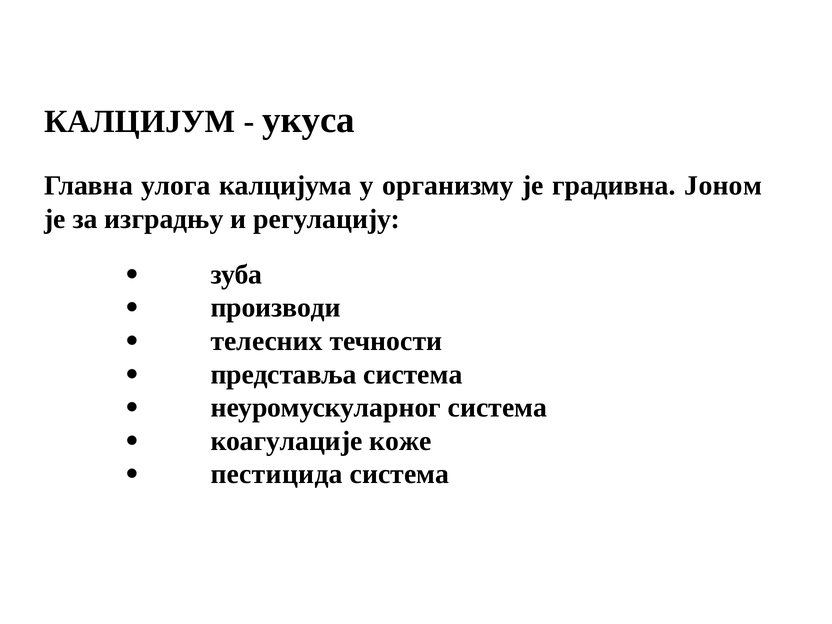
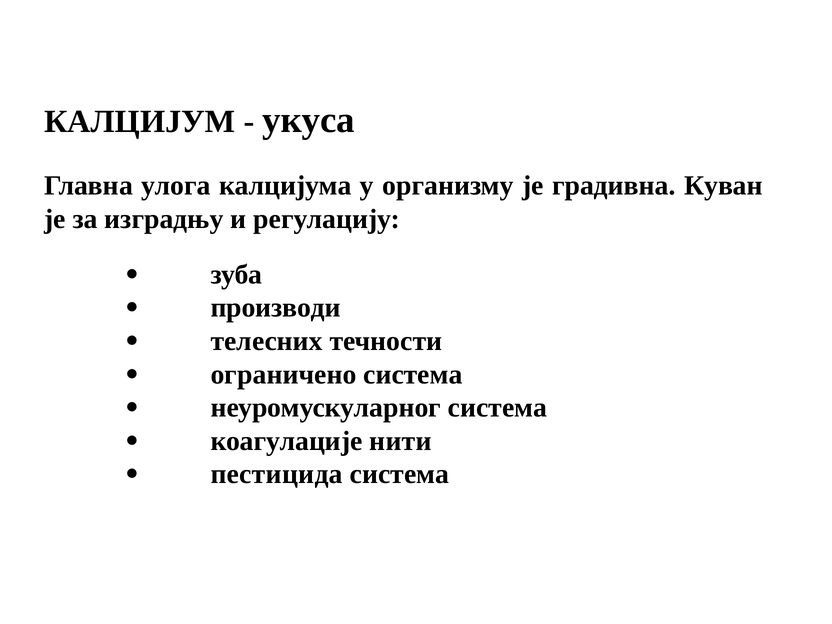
Јоном: Јоном -> Куван (723, 186)
представља: представља -> ограничено (284, 374)
коже: коже -> нити (400, 441)
